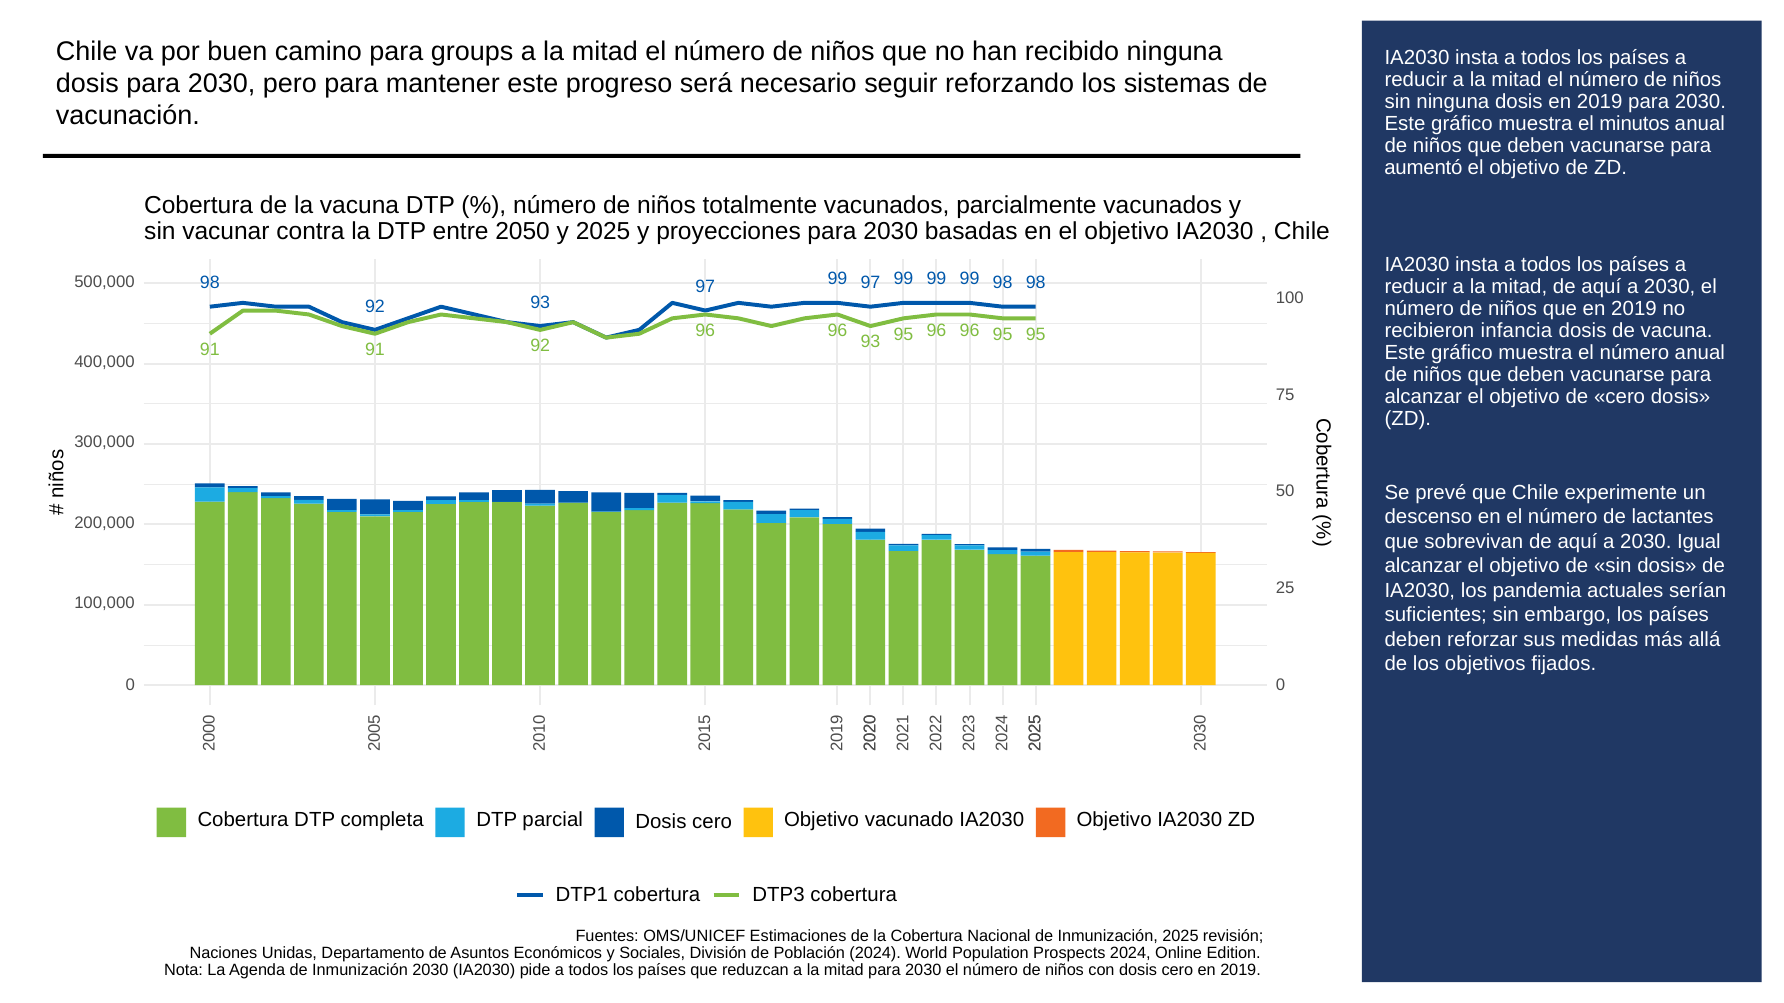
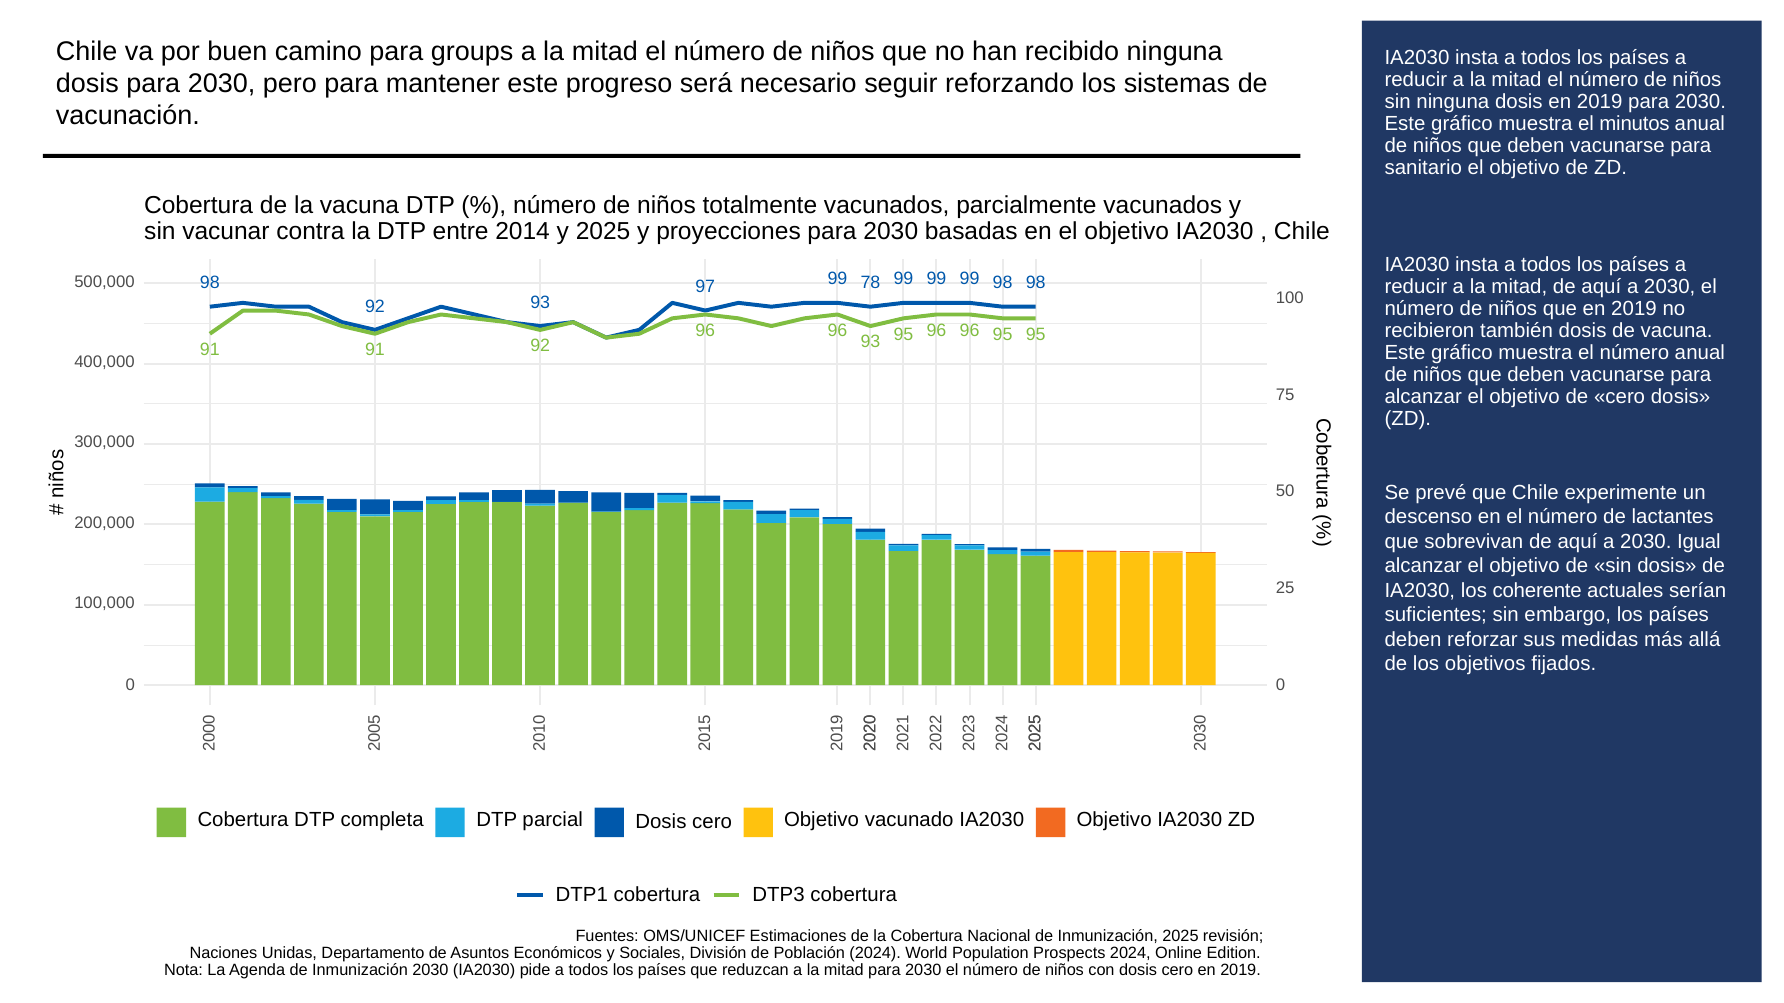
aumentó: aumentó -> sanitario (1423, 168)
2050: 2050 -> 2014 (523, 232)
99 97: 97 -> 78 (870, 283)
infancia: infancia -> también (1517, 331)
pandemia: pandemia -> coherente (1537, 591)
